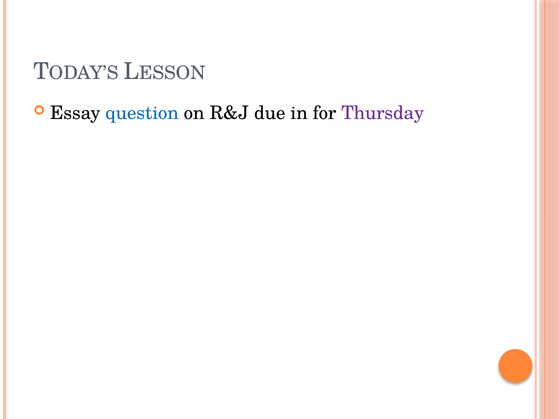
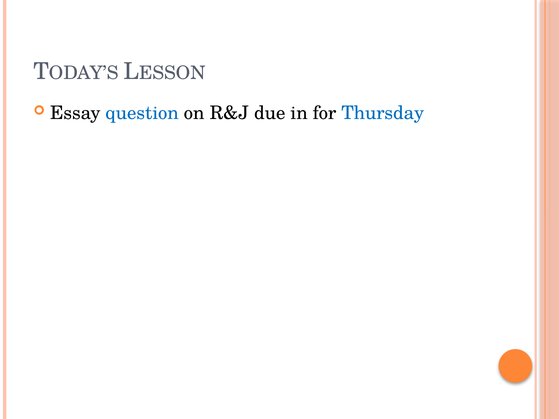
Thursday colour: purple -> blue (383, 113)
